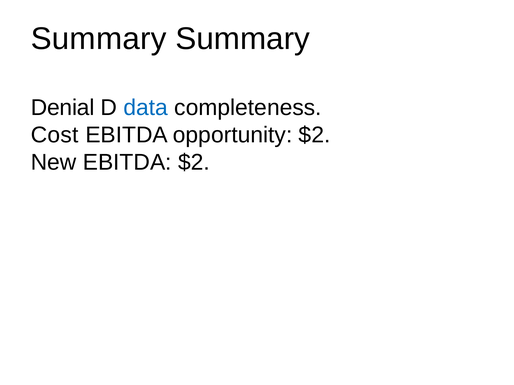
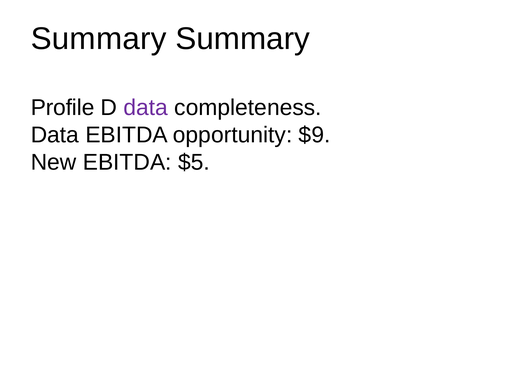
Denial: Denial -> Profile (63, 108)
data colour: blue -> purple (146, 108)
Cost: Cost -> Data (55, 135)
opportunity $2: $2 -> $9 (315, 135)
EBITDA $2: $2 -> $5 (194, 163)
